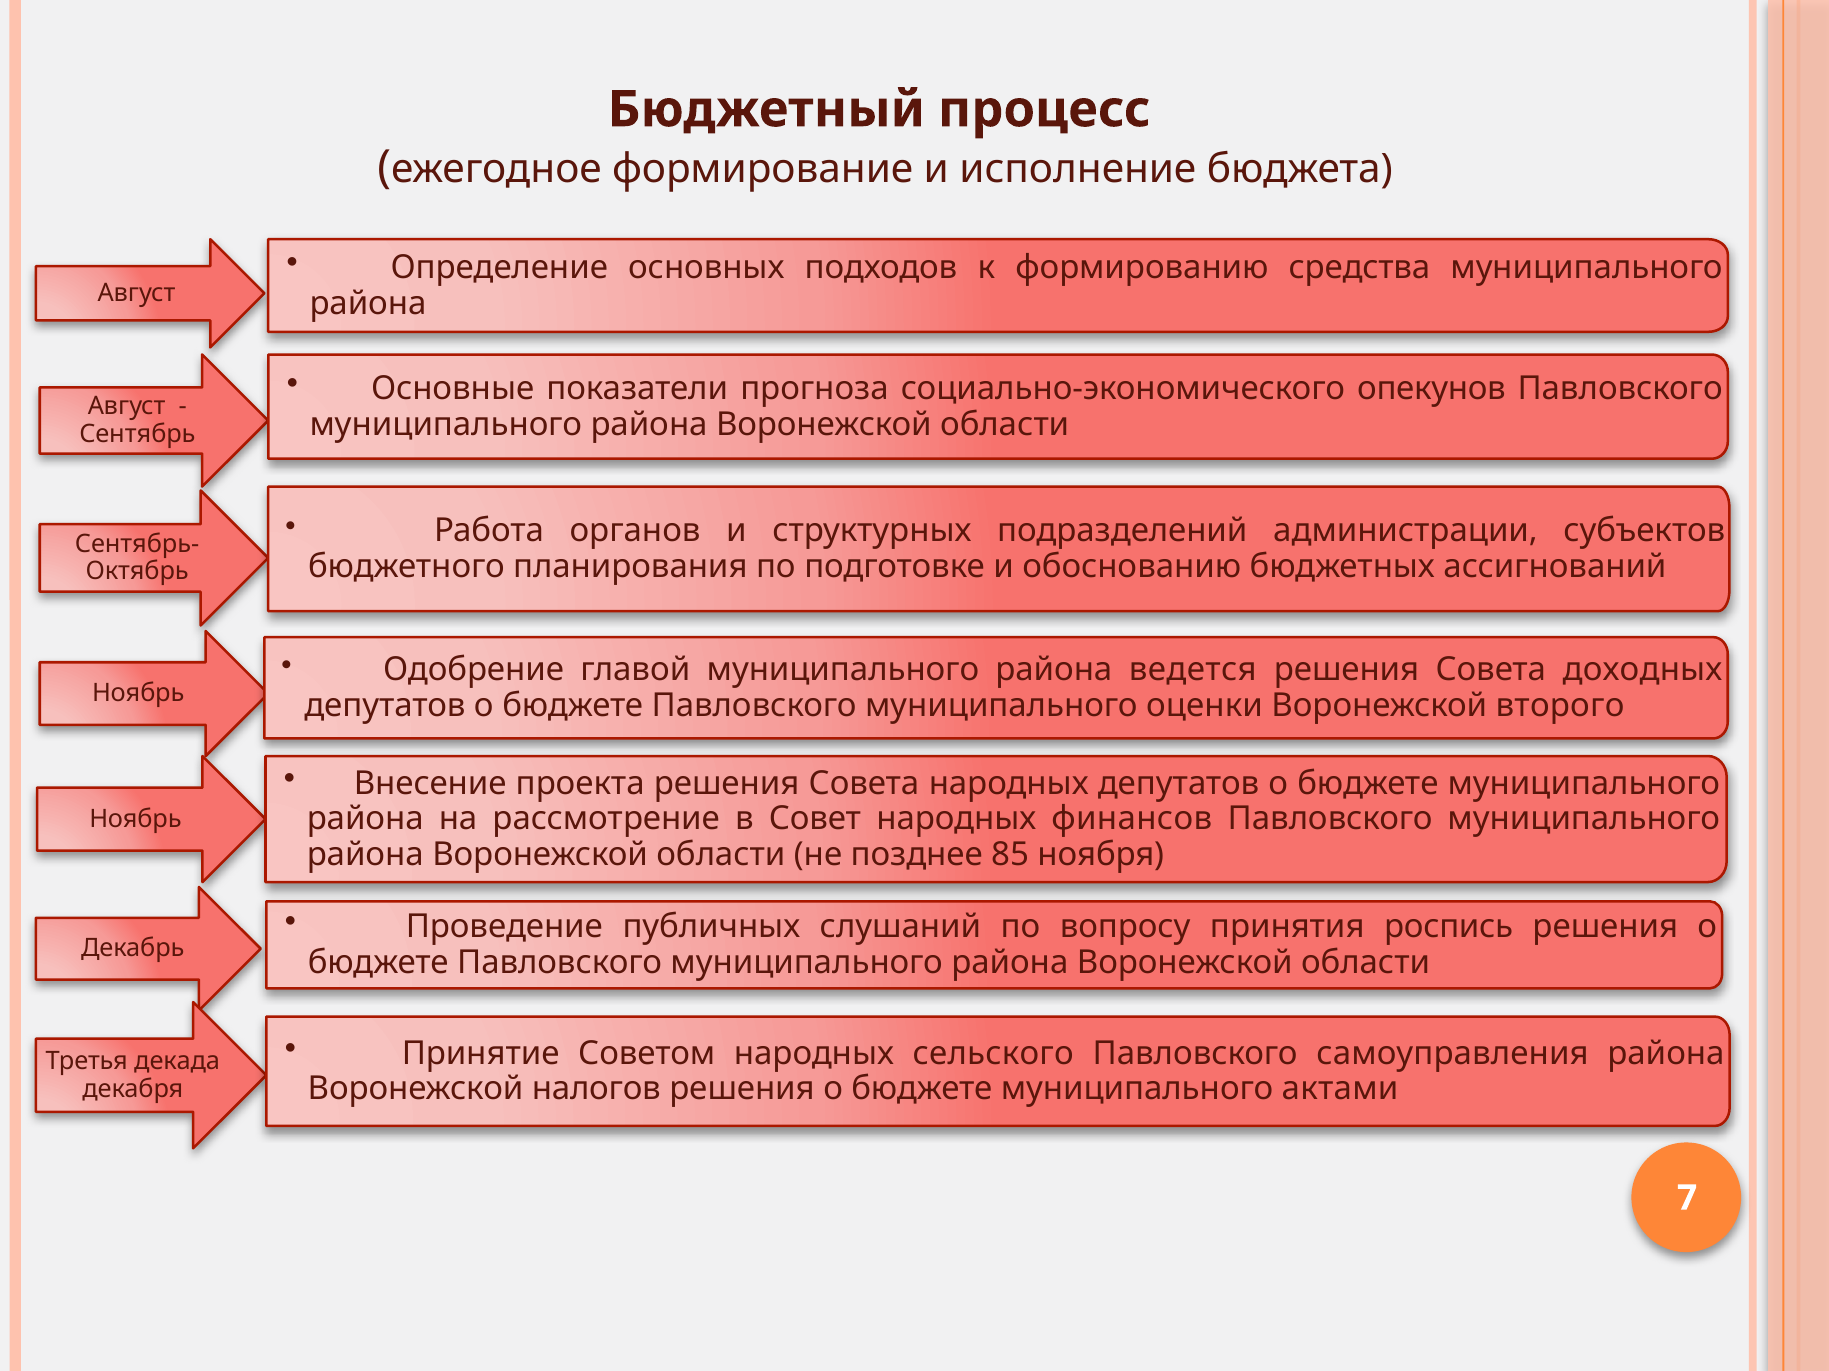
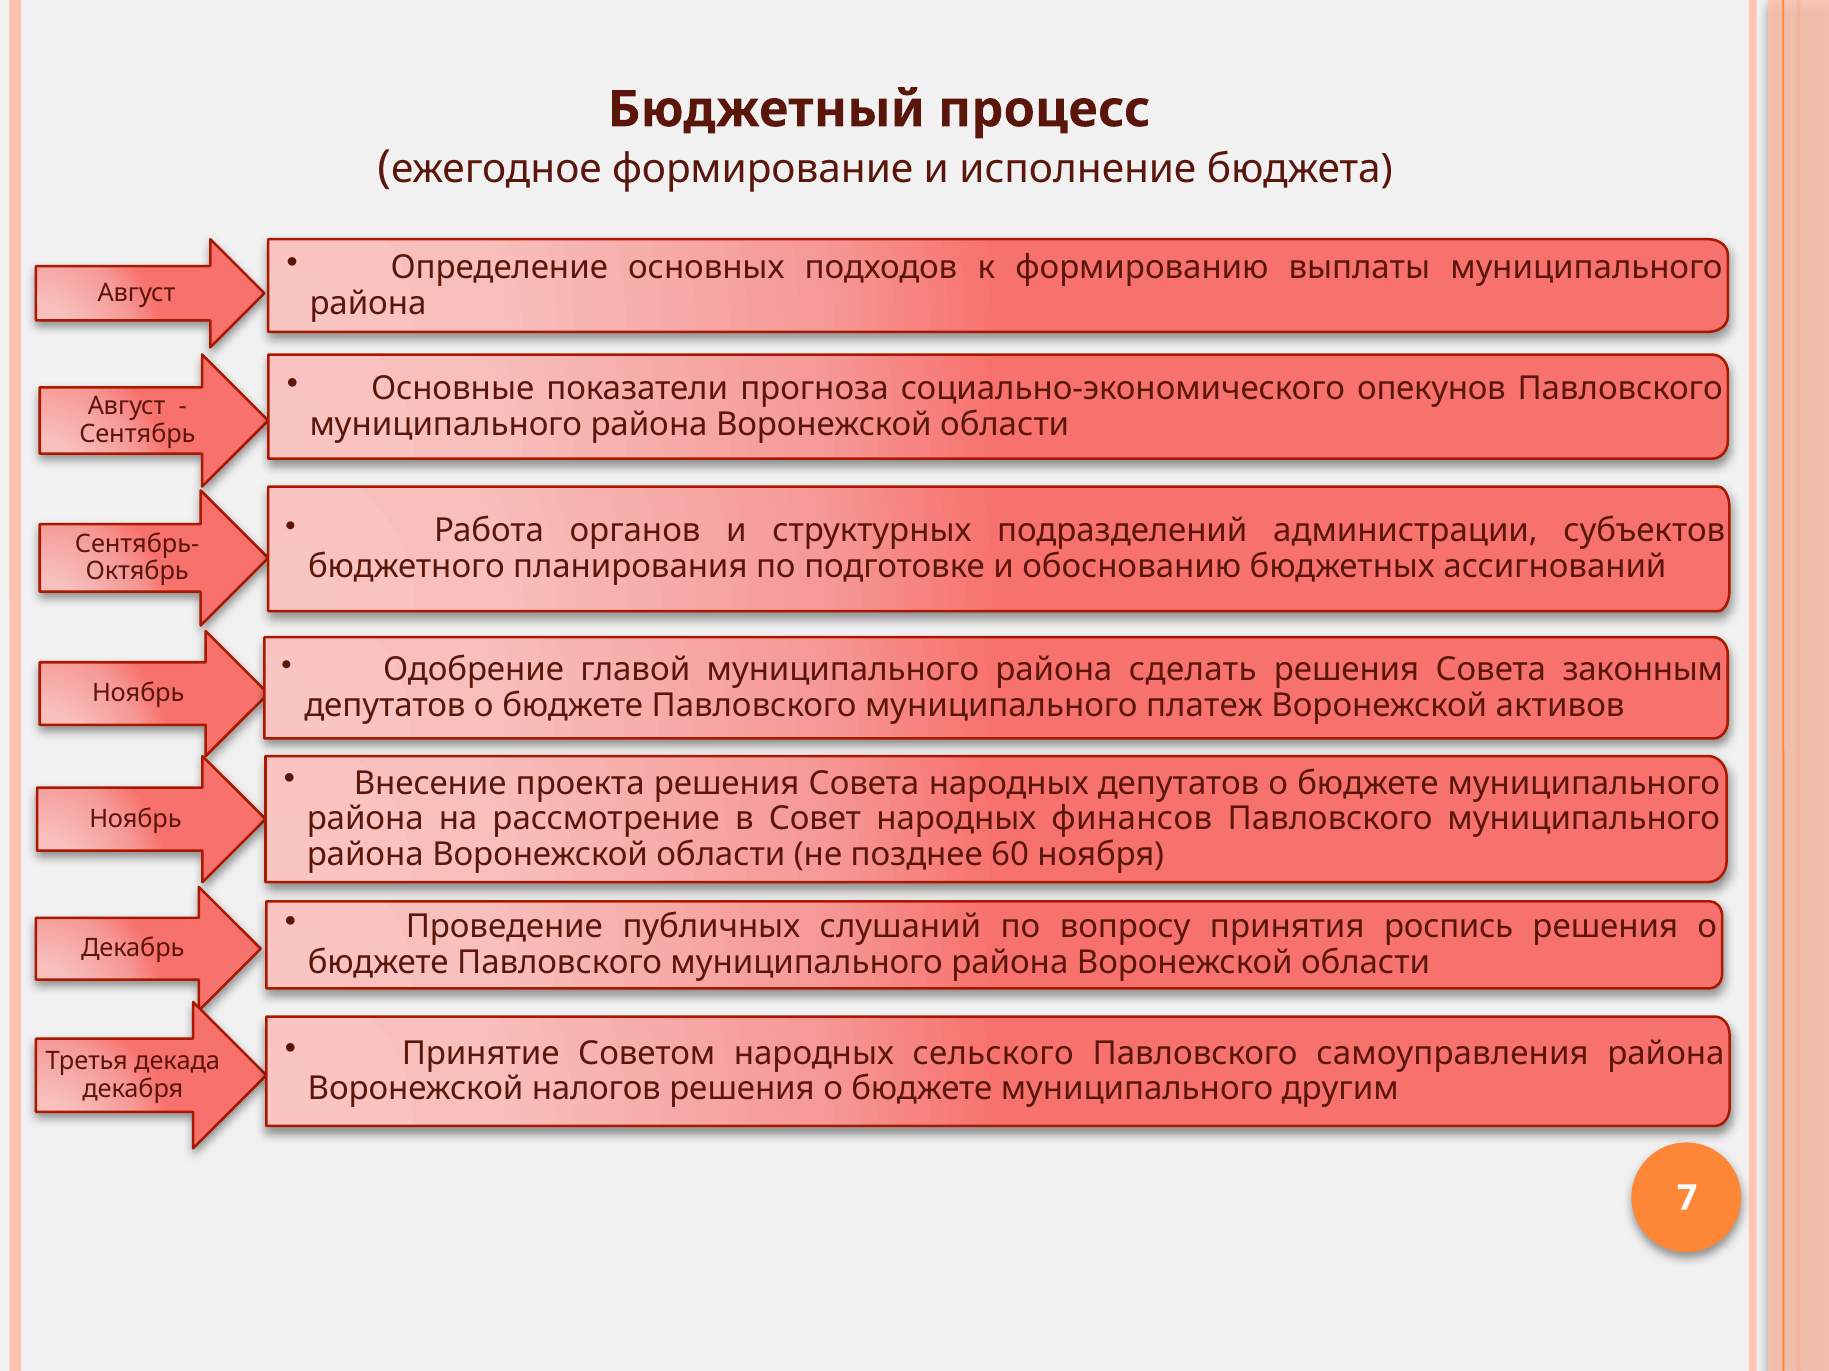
средства: средства -> выплаты (1359, 268)
ведется: ведется -> сделать (1193, 670)
доходных: доходных -> законным (1643, 670)
оценки: оценки -> платеж (1205, 706)
второго: второго -> активов (1560, 706)
85: 85 -> 60 (1010, 855)
актами: актами -> другим (1340, 1090)
